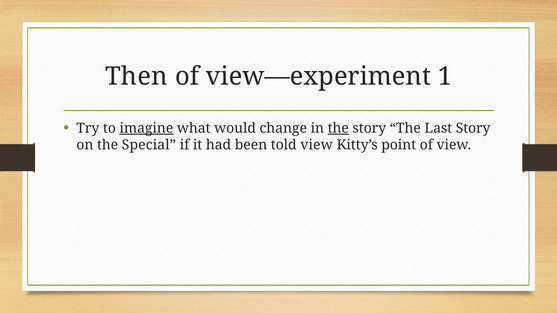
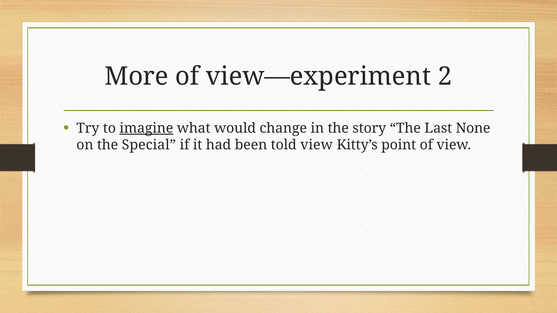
Then: Then -> More (137, 76)
1: 1 -> 2 (445, 76)
the underline: present -> none (338, 128)
Last Story: Story -> None (473, 128)
